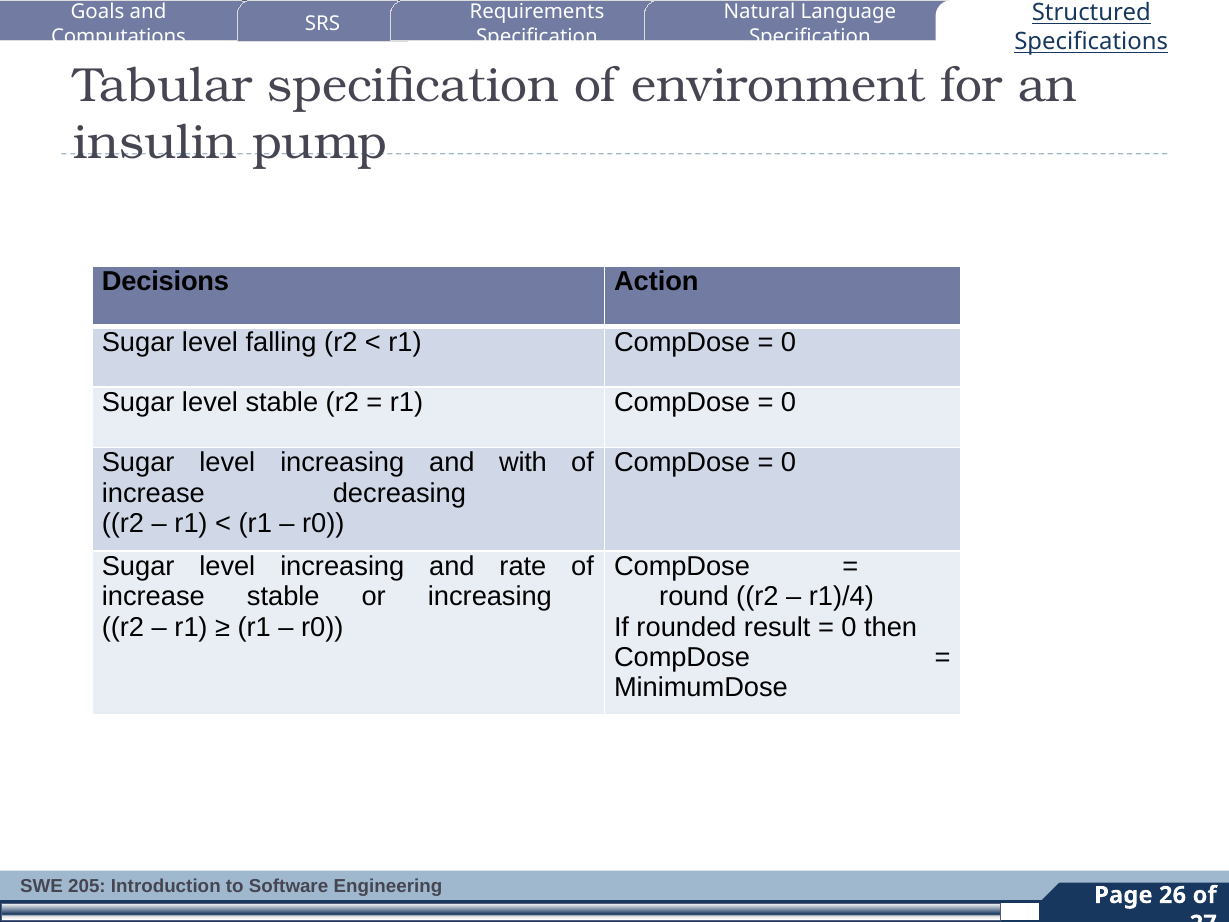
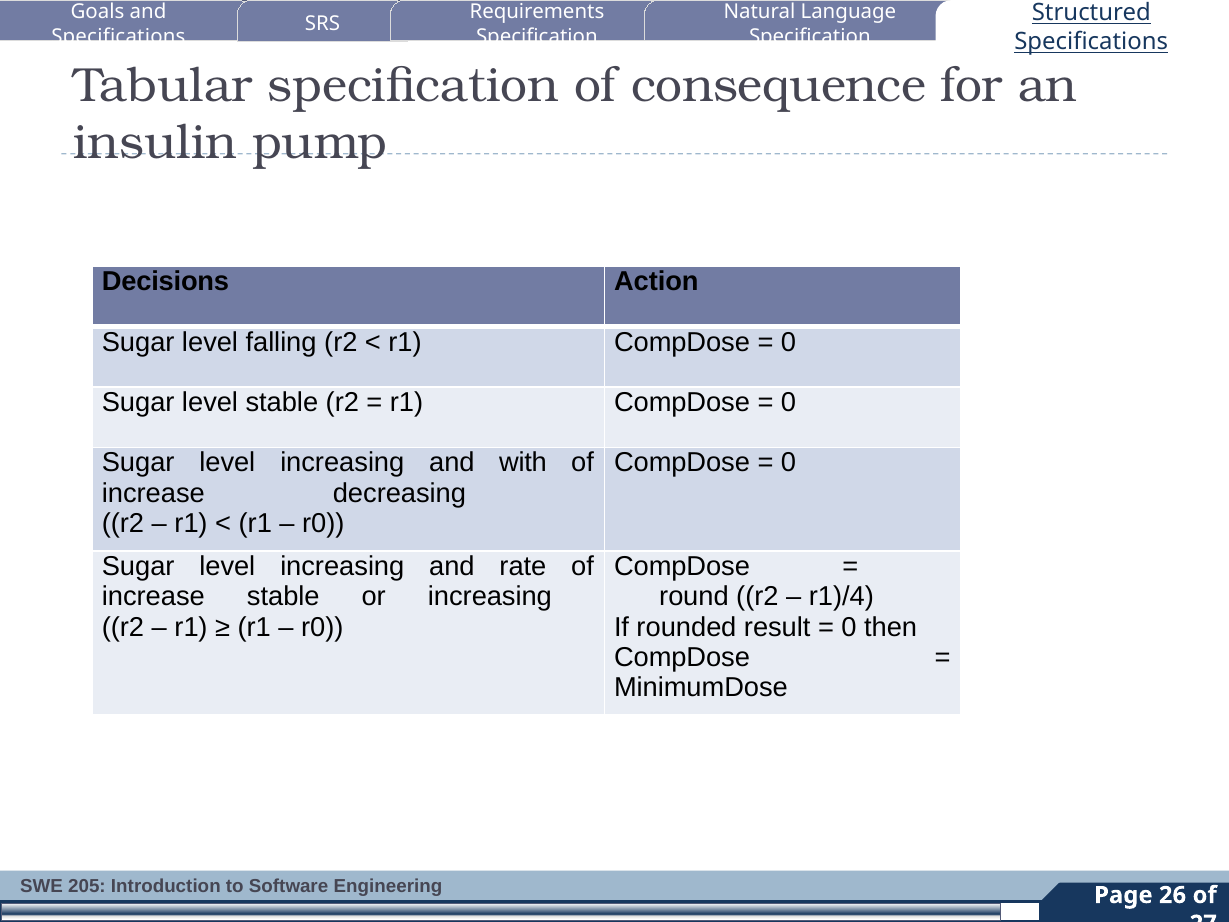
Computations: Computations -> Specifications (118, 36)
environment: environment -> consequence (779, 85)
